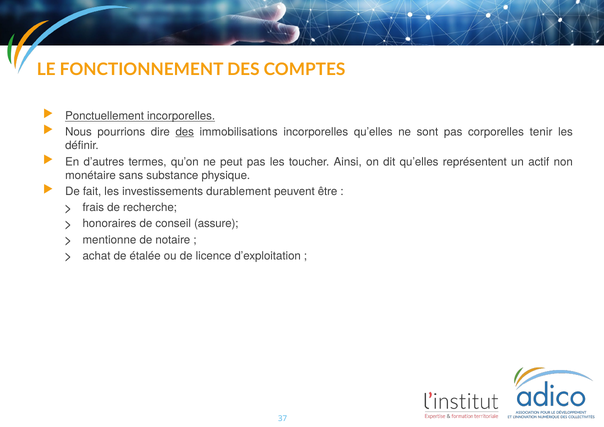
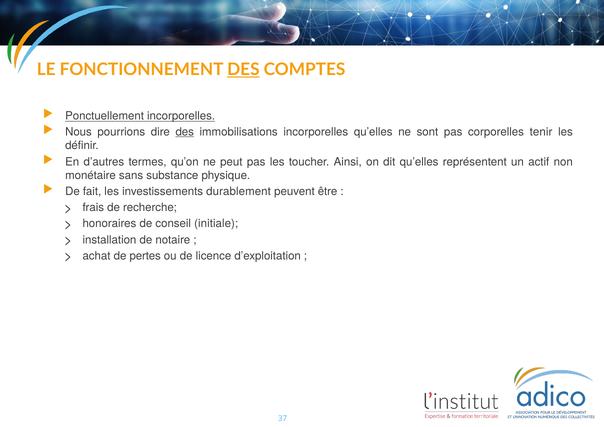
DES underline: none -> present (243, 69)
assure: assure -> initiale (216, 224)
mentionne: mentionne -> installation (109, 240)
étalée: étalée -> pertes (145, 256)
